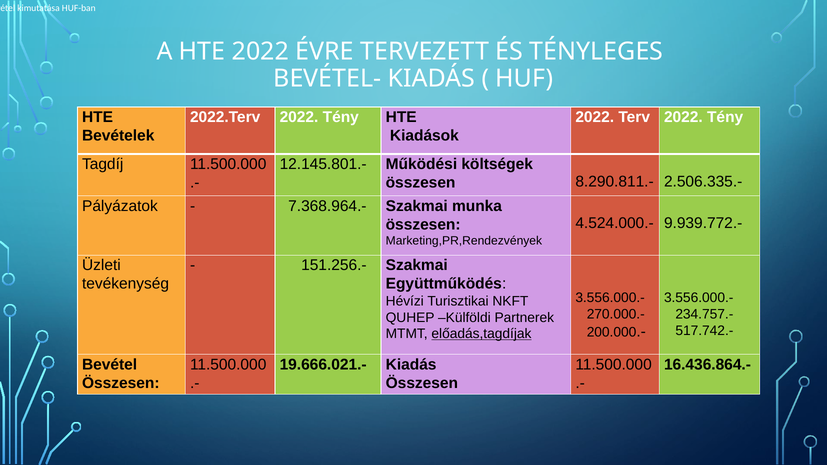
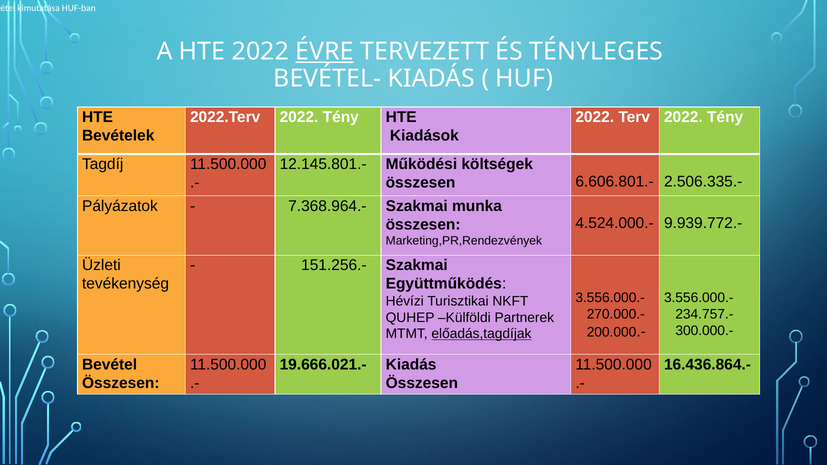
ÉVRE underline: none -> present (325, 51)
8.290.811.-: 8.290.811.- -> 6.606.801.- (615, 181)
517.742.-: 517.742.- -> 300.000.- (704, 331)
